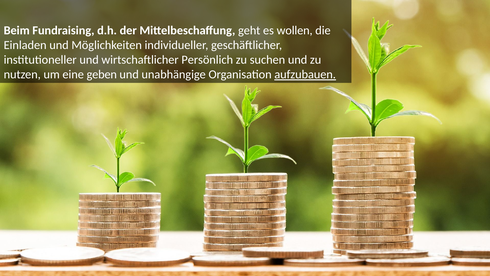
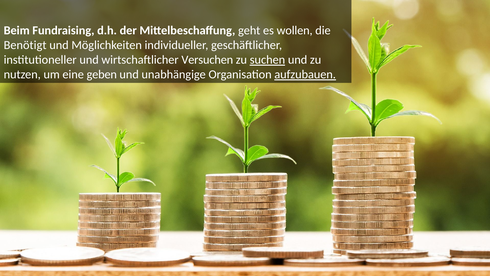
Einladen: Einladen -> Benötigt (25, 45)
Persönlich: Persönlich -> Versuchen (207, 60)
suchen underline: none -> present (267, 60)
